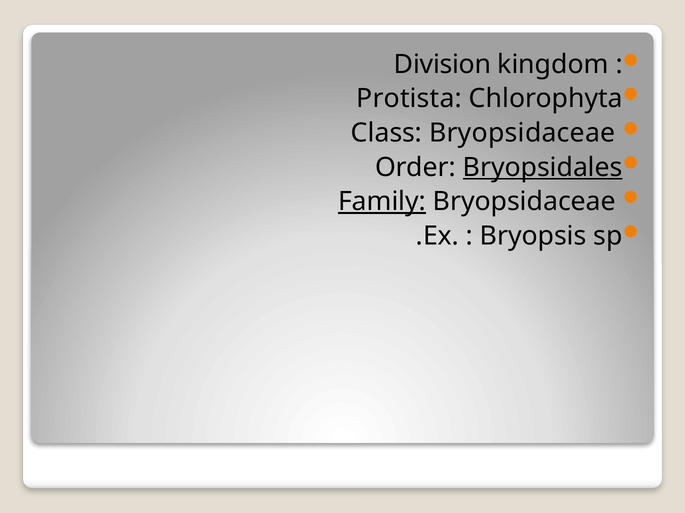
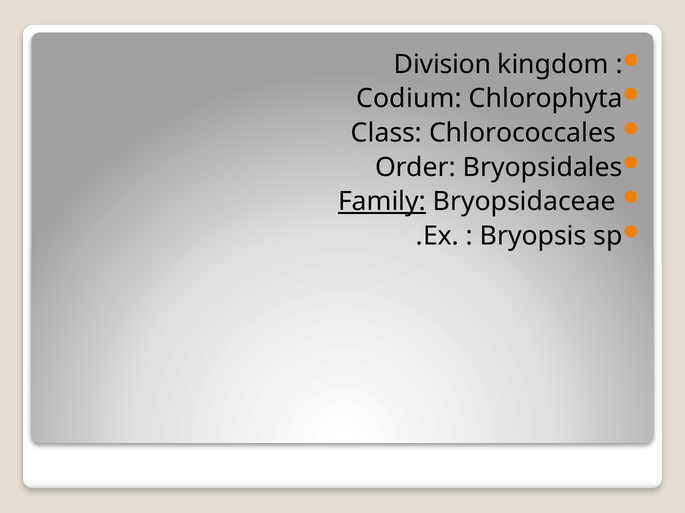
Protista: Protista -> Codium (409, 99)
Class Bryopsidaceae: Bryopsidaceae -> Chlorococcales (522, 133)
Bryopsidales underline: present -> none (543, 168)
